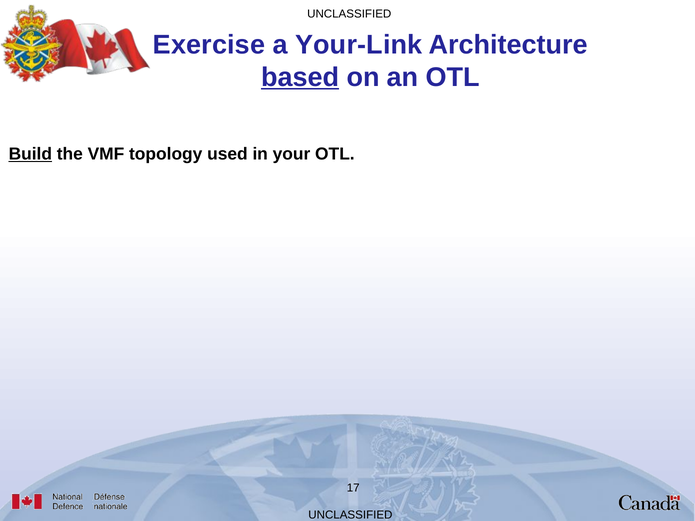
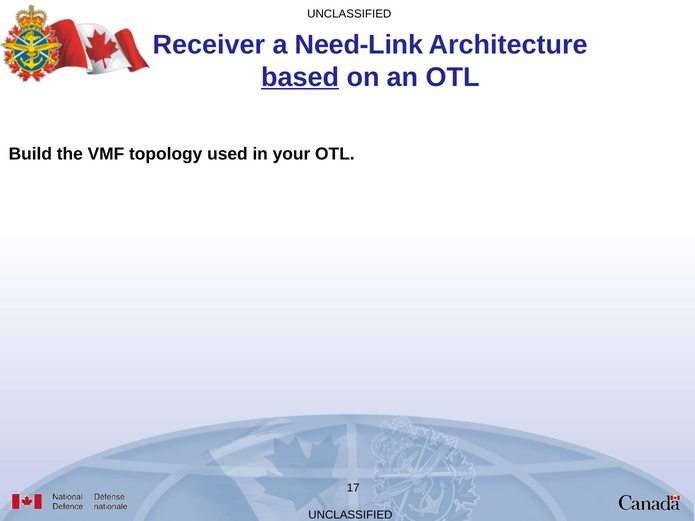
Exercise: Exercise -> Receiver (209, 45)
Your-Link: Your-Link -> Need-Link (359, 45)
Build underline: present -> none (30, 154)
